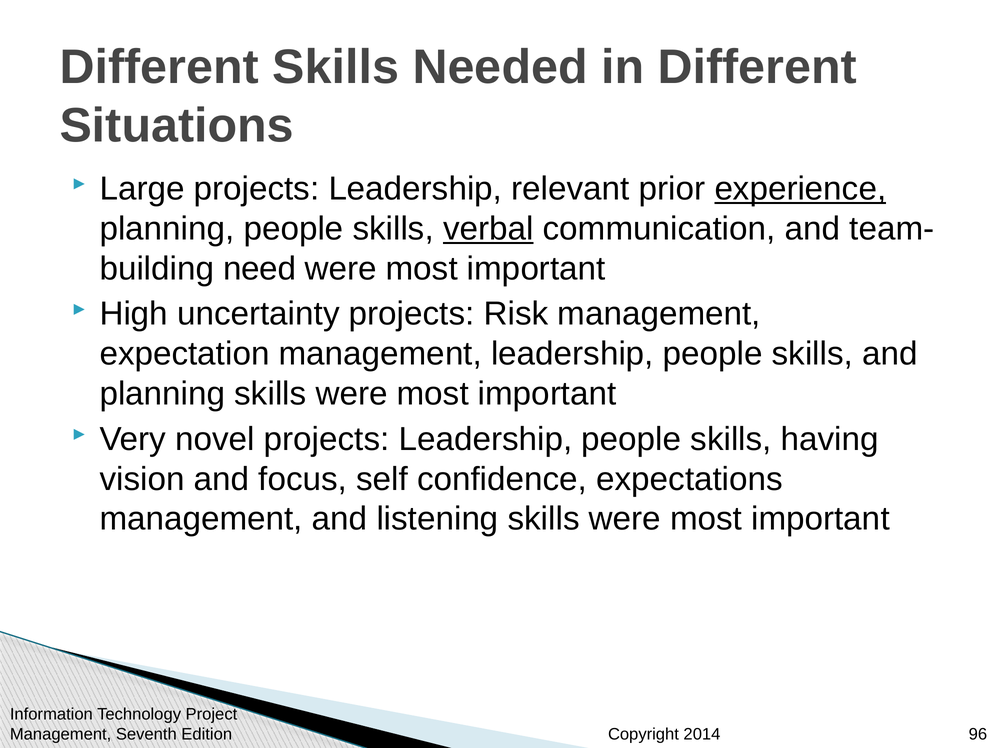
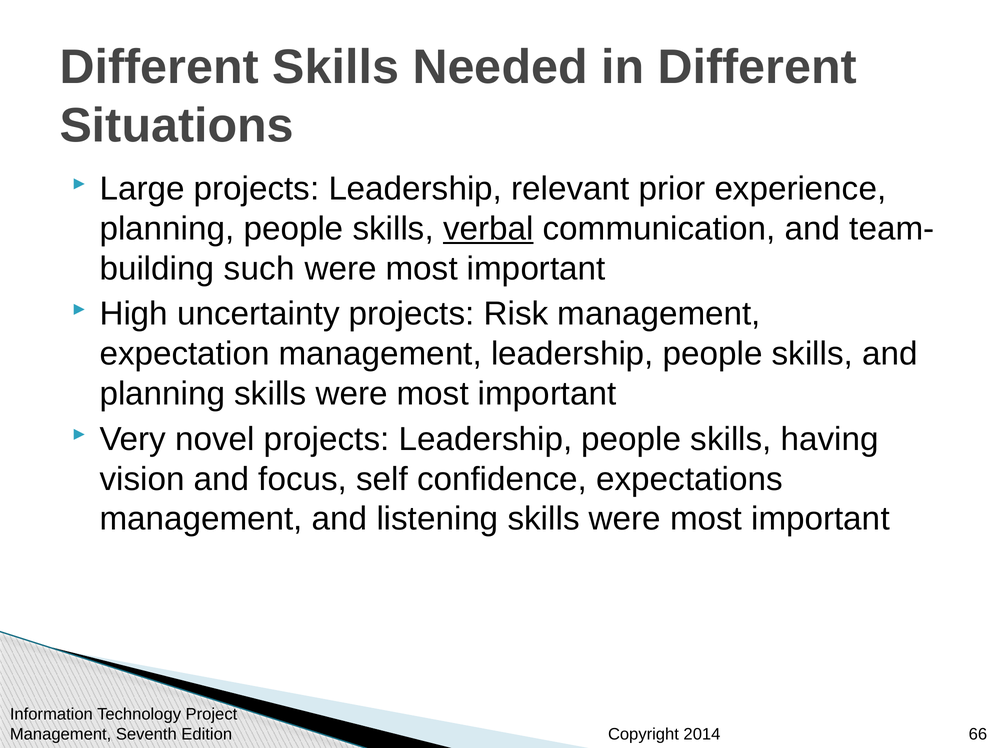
experience underline: present -> none (800, 189)
need: need -> such (259, 269)
96: 96 -> 66 (978, 734)
